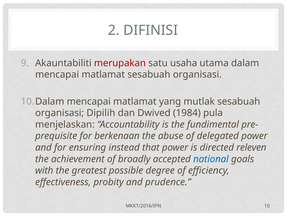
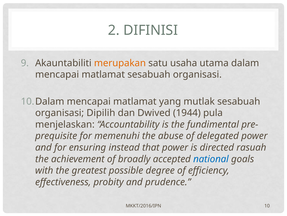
merupakan colour: red -> orange (120, 63)
1984: 1984 -> 1944 (187, 113)
berkenaan: berkenaan -> memenuhi (117, 136)
releven: releven -> rasuah (251, 147)
